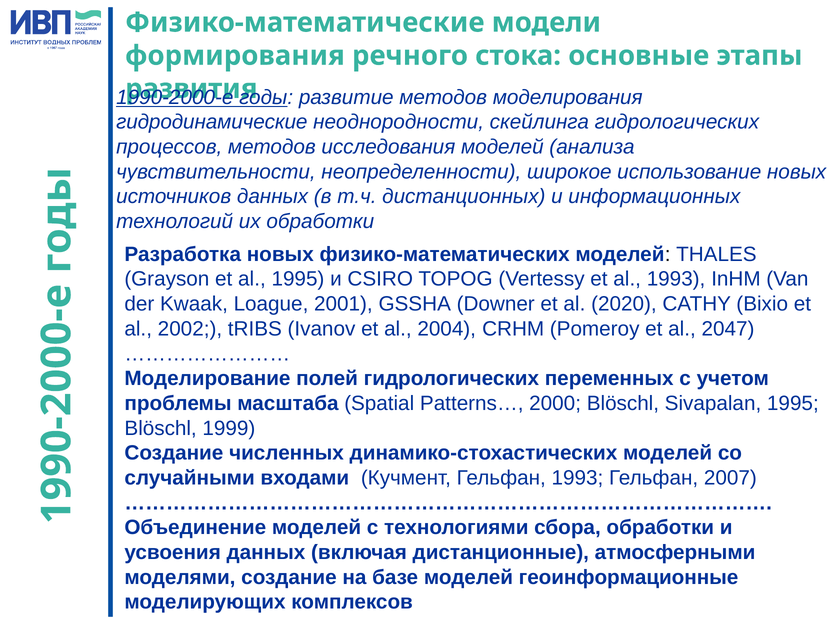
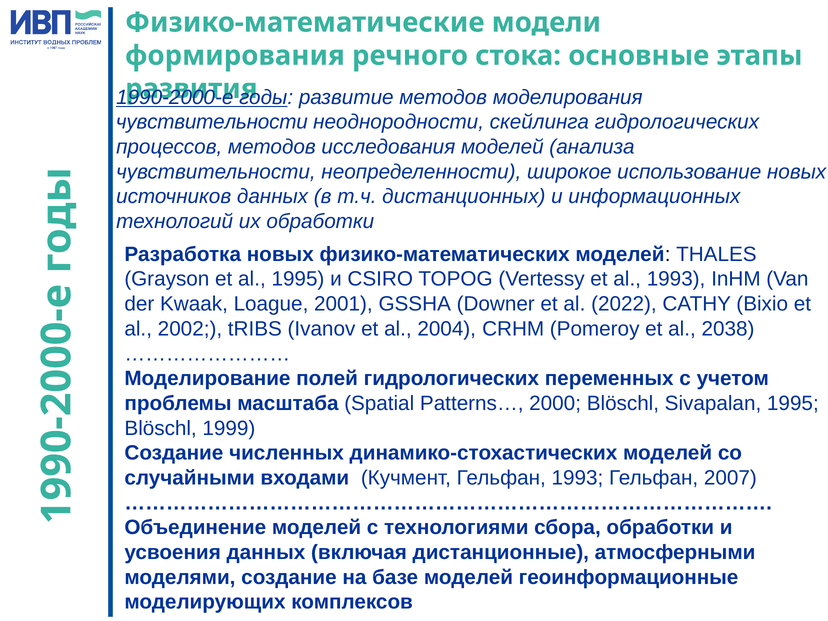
гидродинамические: гидродинамические -> чувствительности (212, 122)
2020: 2020 -> 2022 (624, 304)
2047: 2047 -> 2038 (728, 329)
